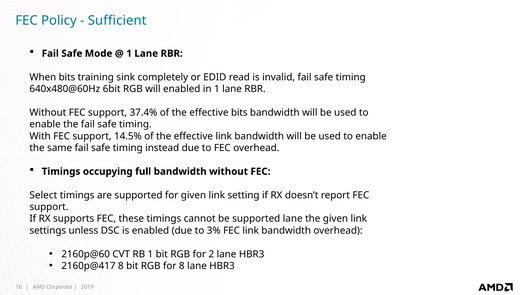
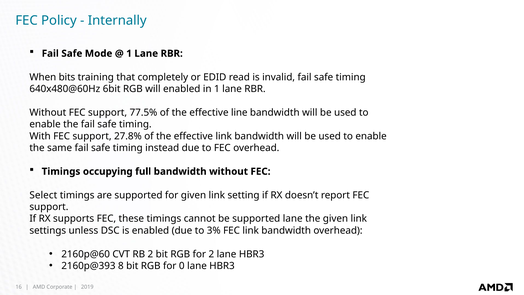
Sufficient: Sufficient -> Internally (117, 20)
sink: sink -> that (126, 77)
37.4%: 37.4% -> 77.5% (143, 112)
effective bits: bits -> line (239, 112)
14.5%: 14.5% -> 27.8% (128, 136)
RB 1: 1 -> 2 (150, 254)
2160p@417: 2160p@417 -> 2160p@393 (88, 266)
for 8: 8 -> 0 (182, 266)
